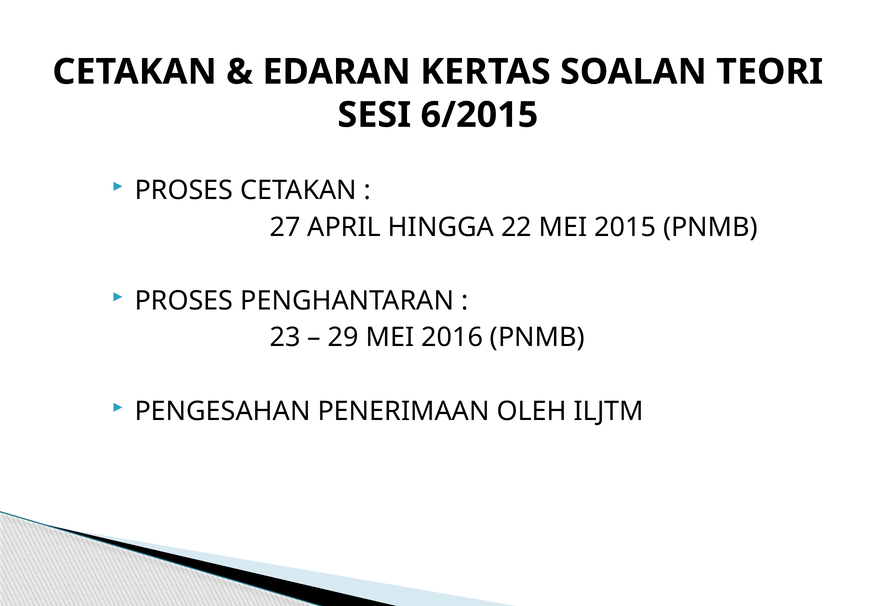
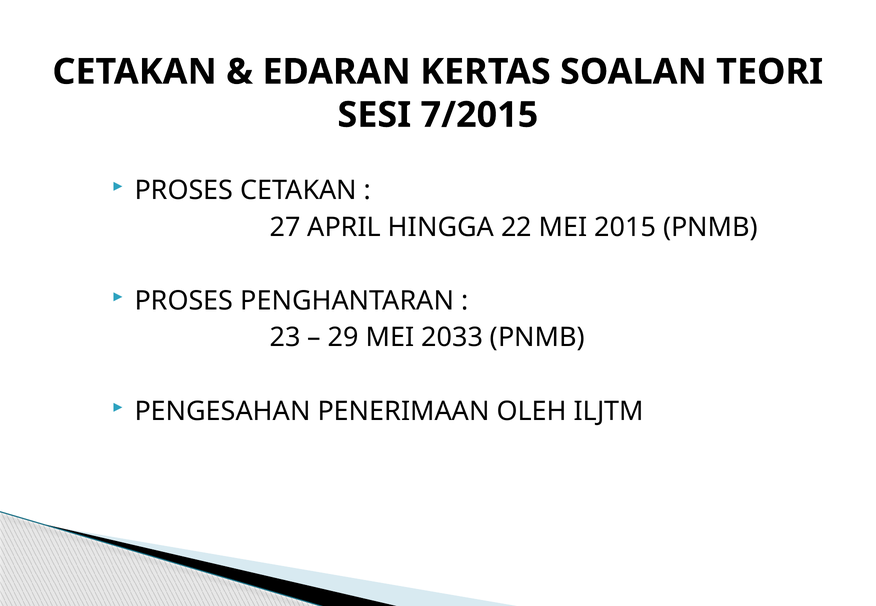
6/2015: 6/2015 -> 7/2015 (479, 115)
2016: 2016 -> 2033 (452, 338)
